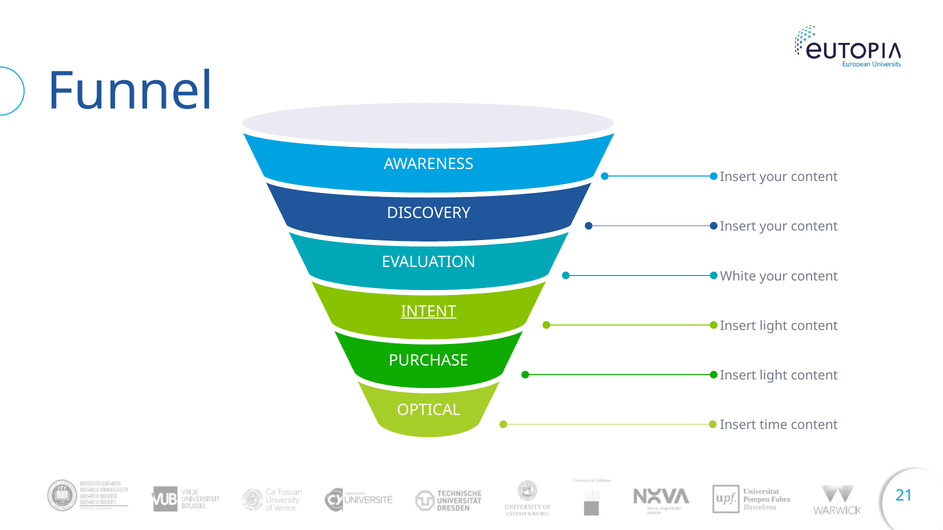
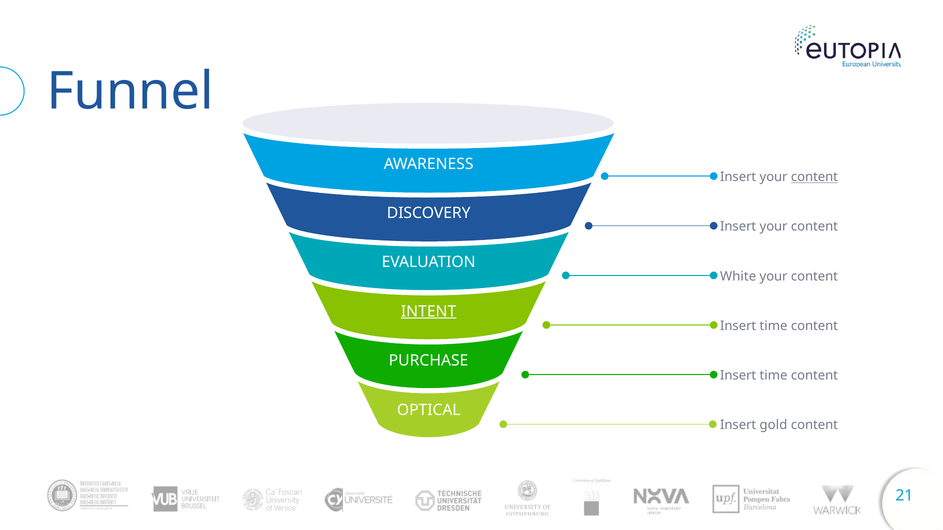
content underline: none -> present (814, 177)
light: light -> time (773, 326)
light: light -> time (773, 376)
time: time -> gold (773, 426)
